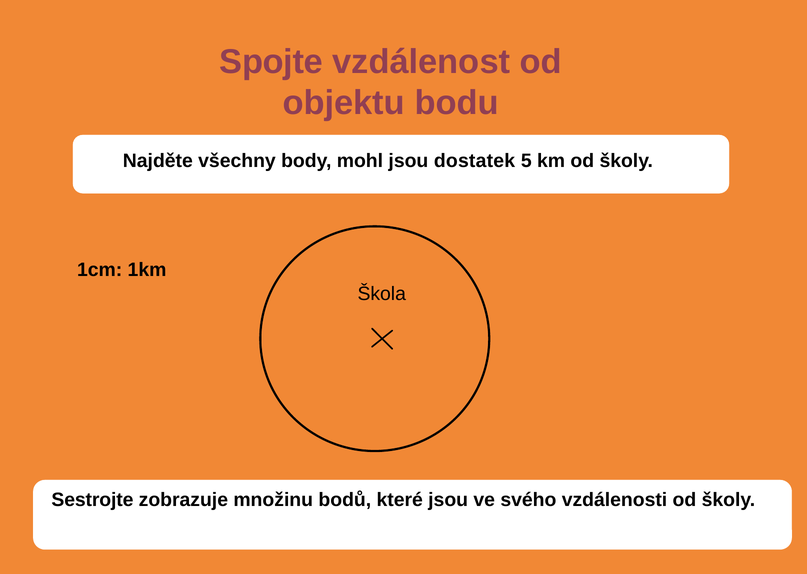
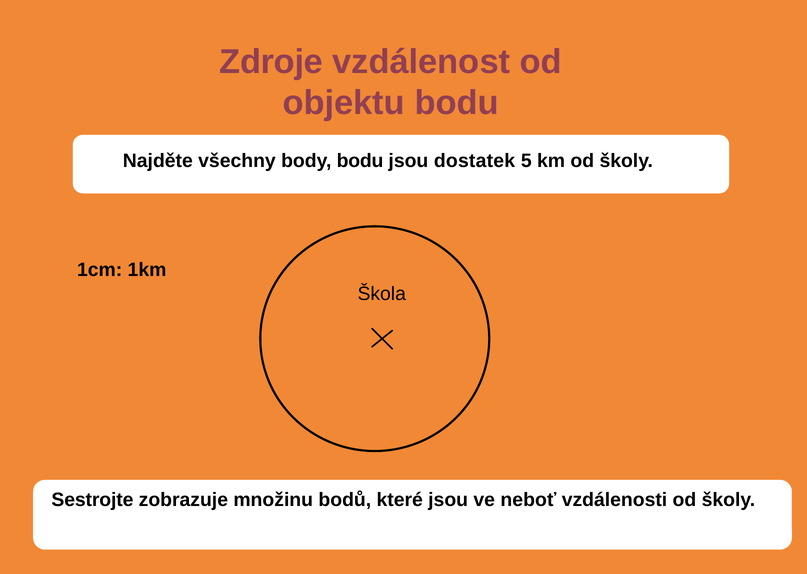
Spojte: Spojte -> Zdroje (271, 62)
body mohl: mohl -> bodu (360, 161)
svého: svého -> neboť (528, 500)
